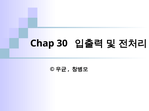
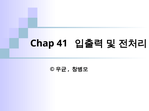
30: 30 -> 41 (62, 44)
